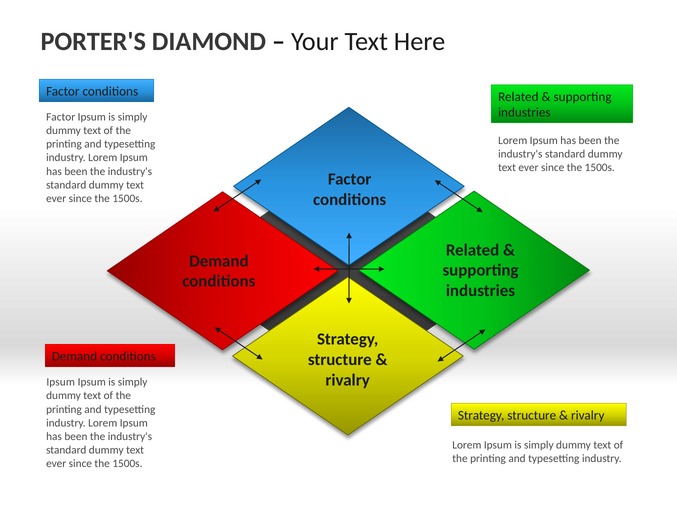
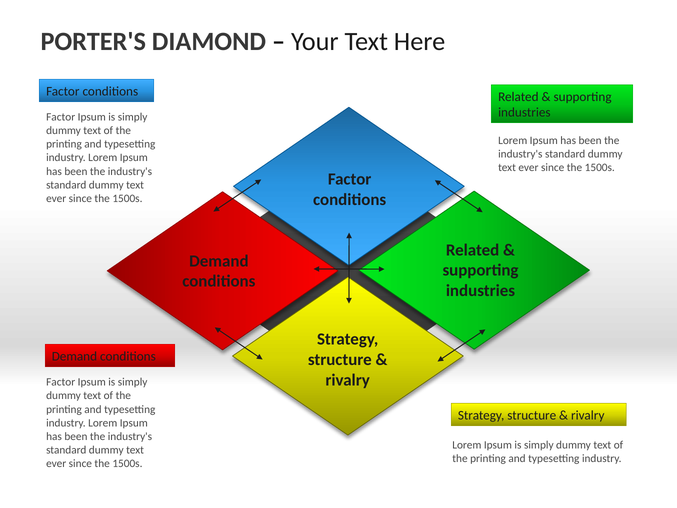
Ipsum: Ipsum -> Factor (61, 382)
